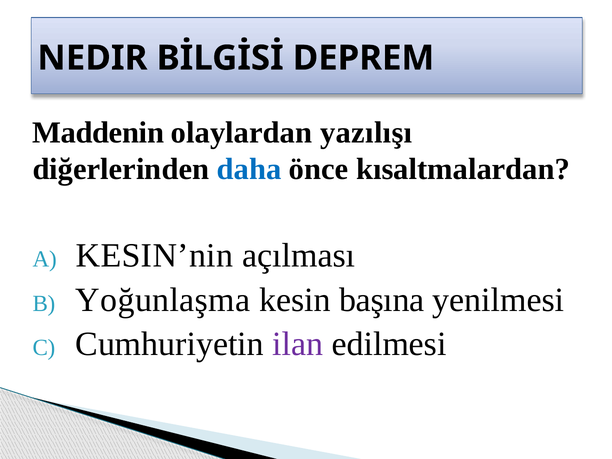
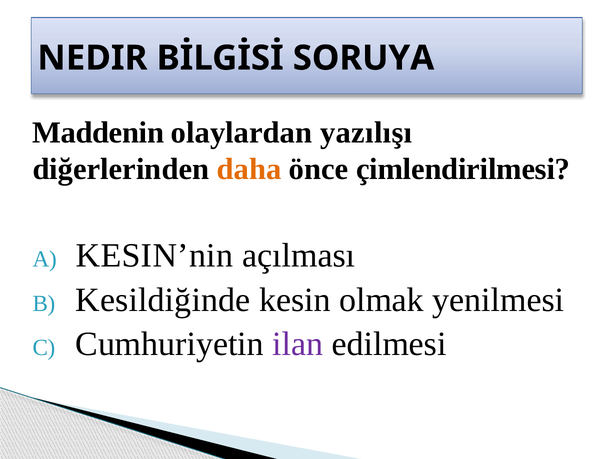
DEPREM: DEPREM -> SORUYA (364, 58)
daha colour: blue -> orange (249, 169)
kısaltmalardan: kısaltmalardan -> çimlendirilmesi (463, 169)
Yoğunlaşma: Yoğunlaşma -> Kesildiğinde (163, 300)
başına: başına -> olmak (382, 300)
